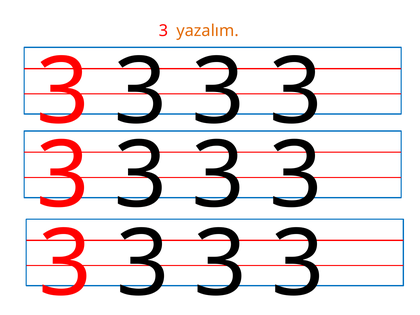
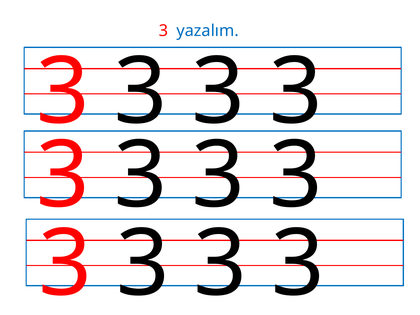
yazalım colour: orange -> blue (208, 31)
